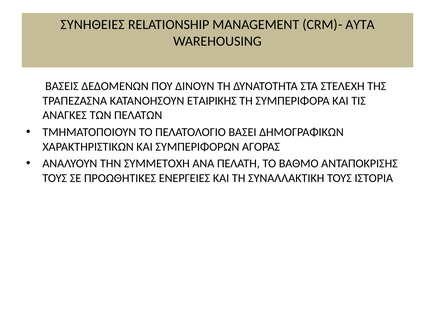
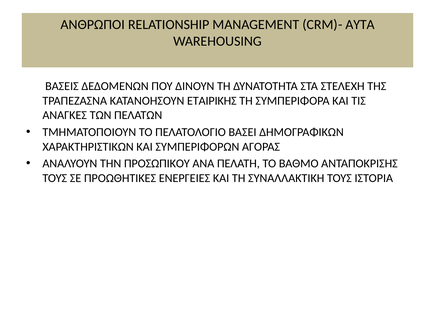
ΣΥΝΗΘΕΙΕΣ: ΣΥΝΗΘΕΙΕΣ -> ΑΝΘΡΩΠΟΙ (93, 25)
ΣΥΜΜΕΤΟΧΗ: ΣΥΜΜΕΤΟΧΗ -> ΠΡΟΣΩΠΙΚΟΥ (157, 164)
